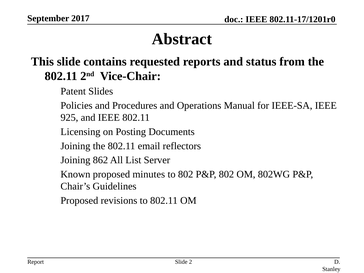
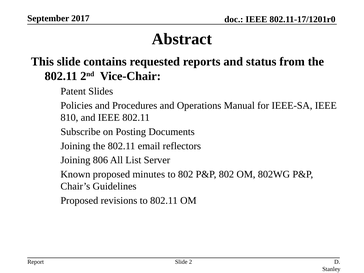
925: 925 -> 810 (69, 118)
Licensing: Licensing -> Subscribe (80, 132)
862: 862 -> 806 (100, 160)
